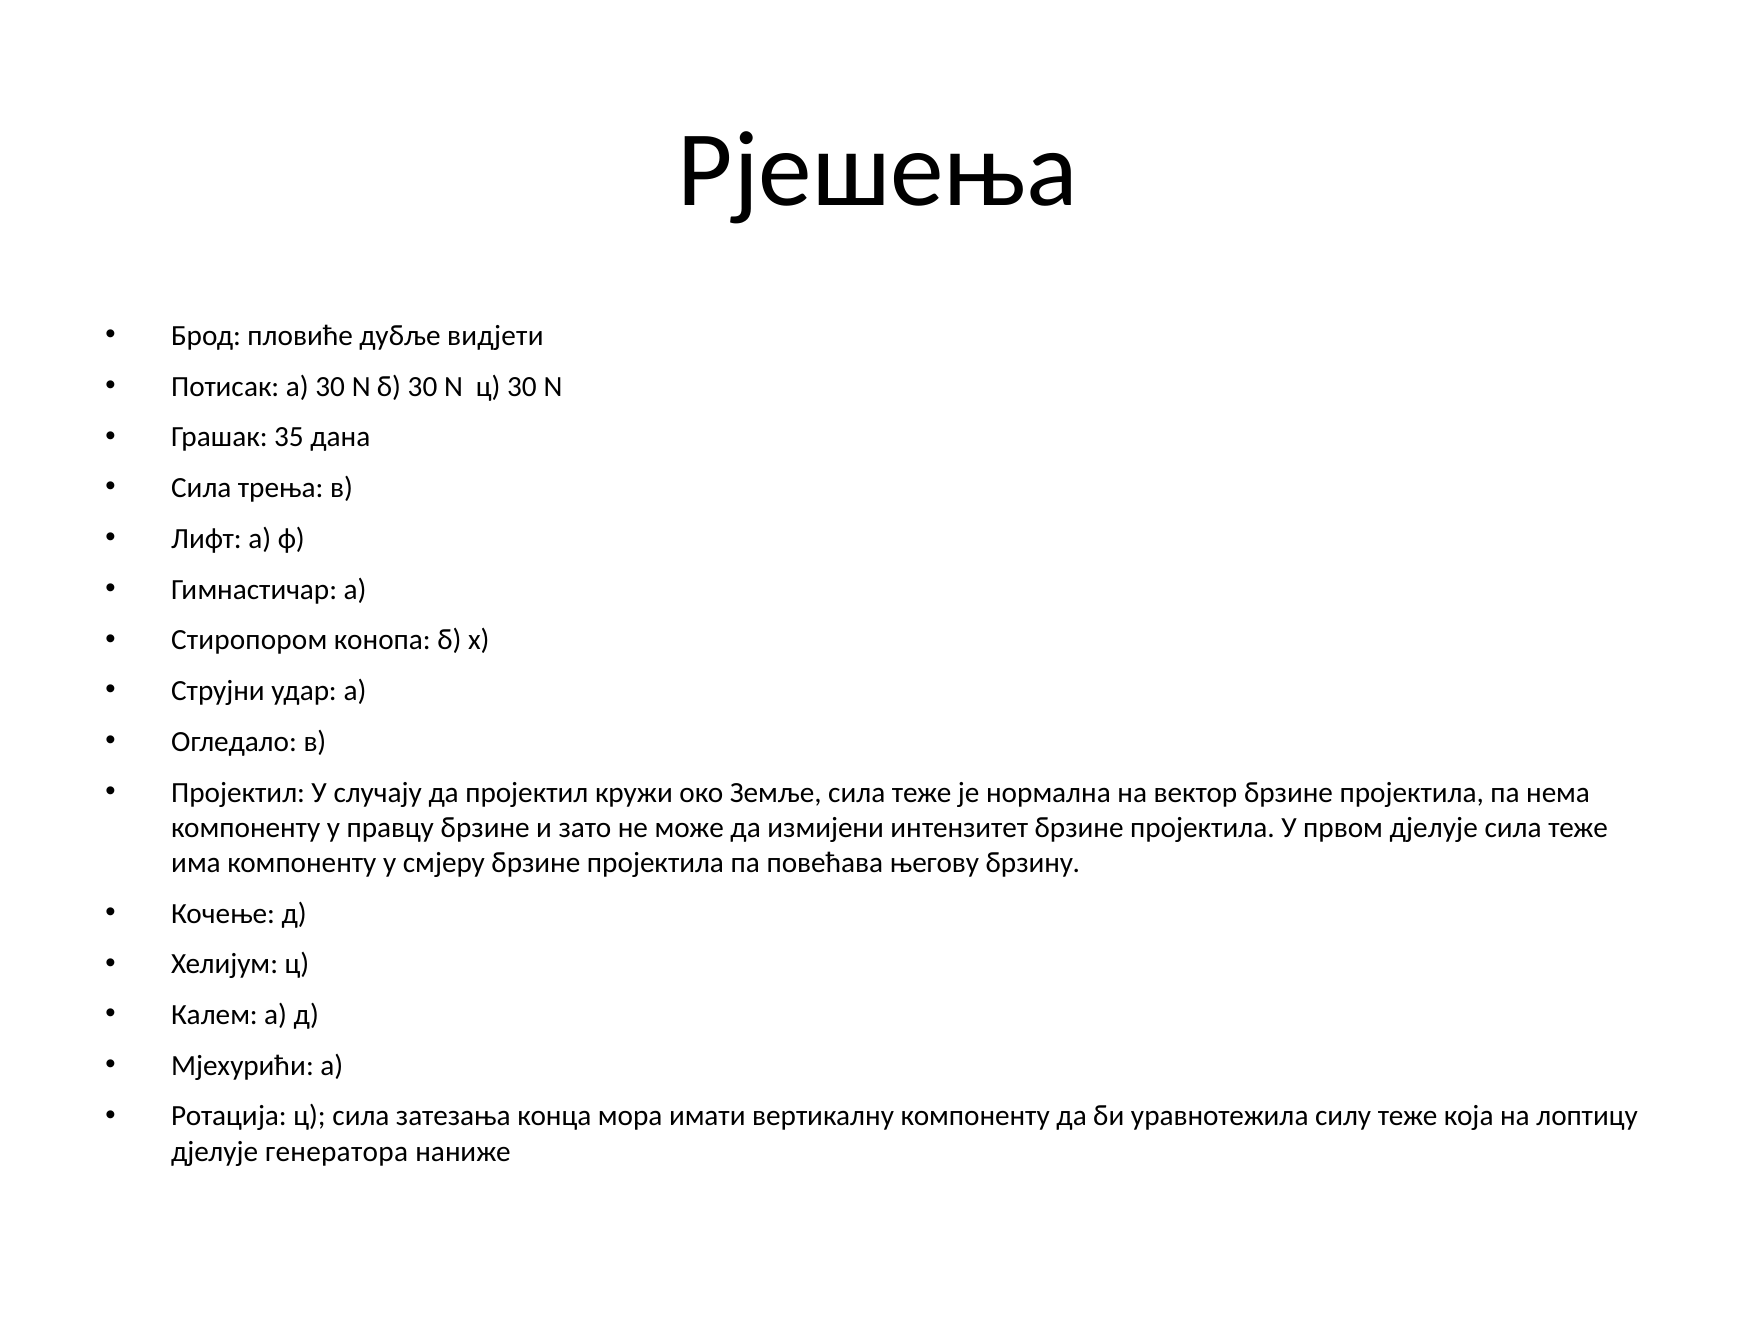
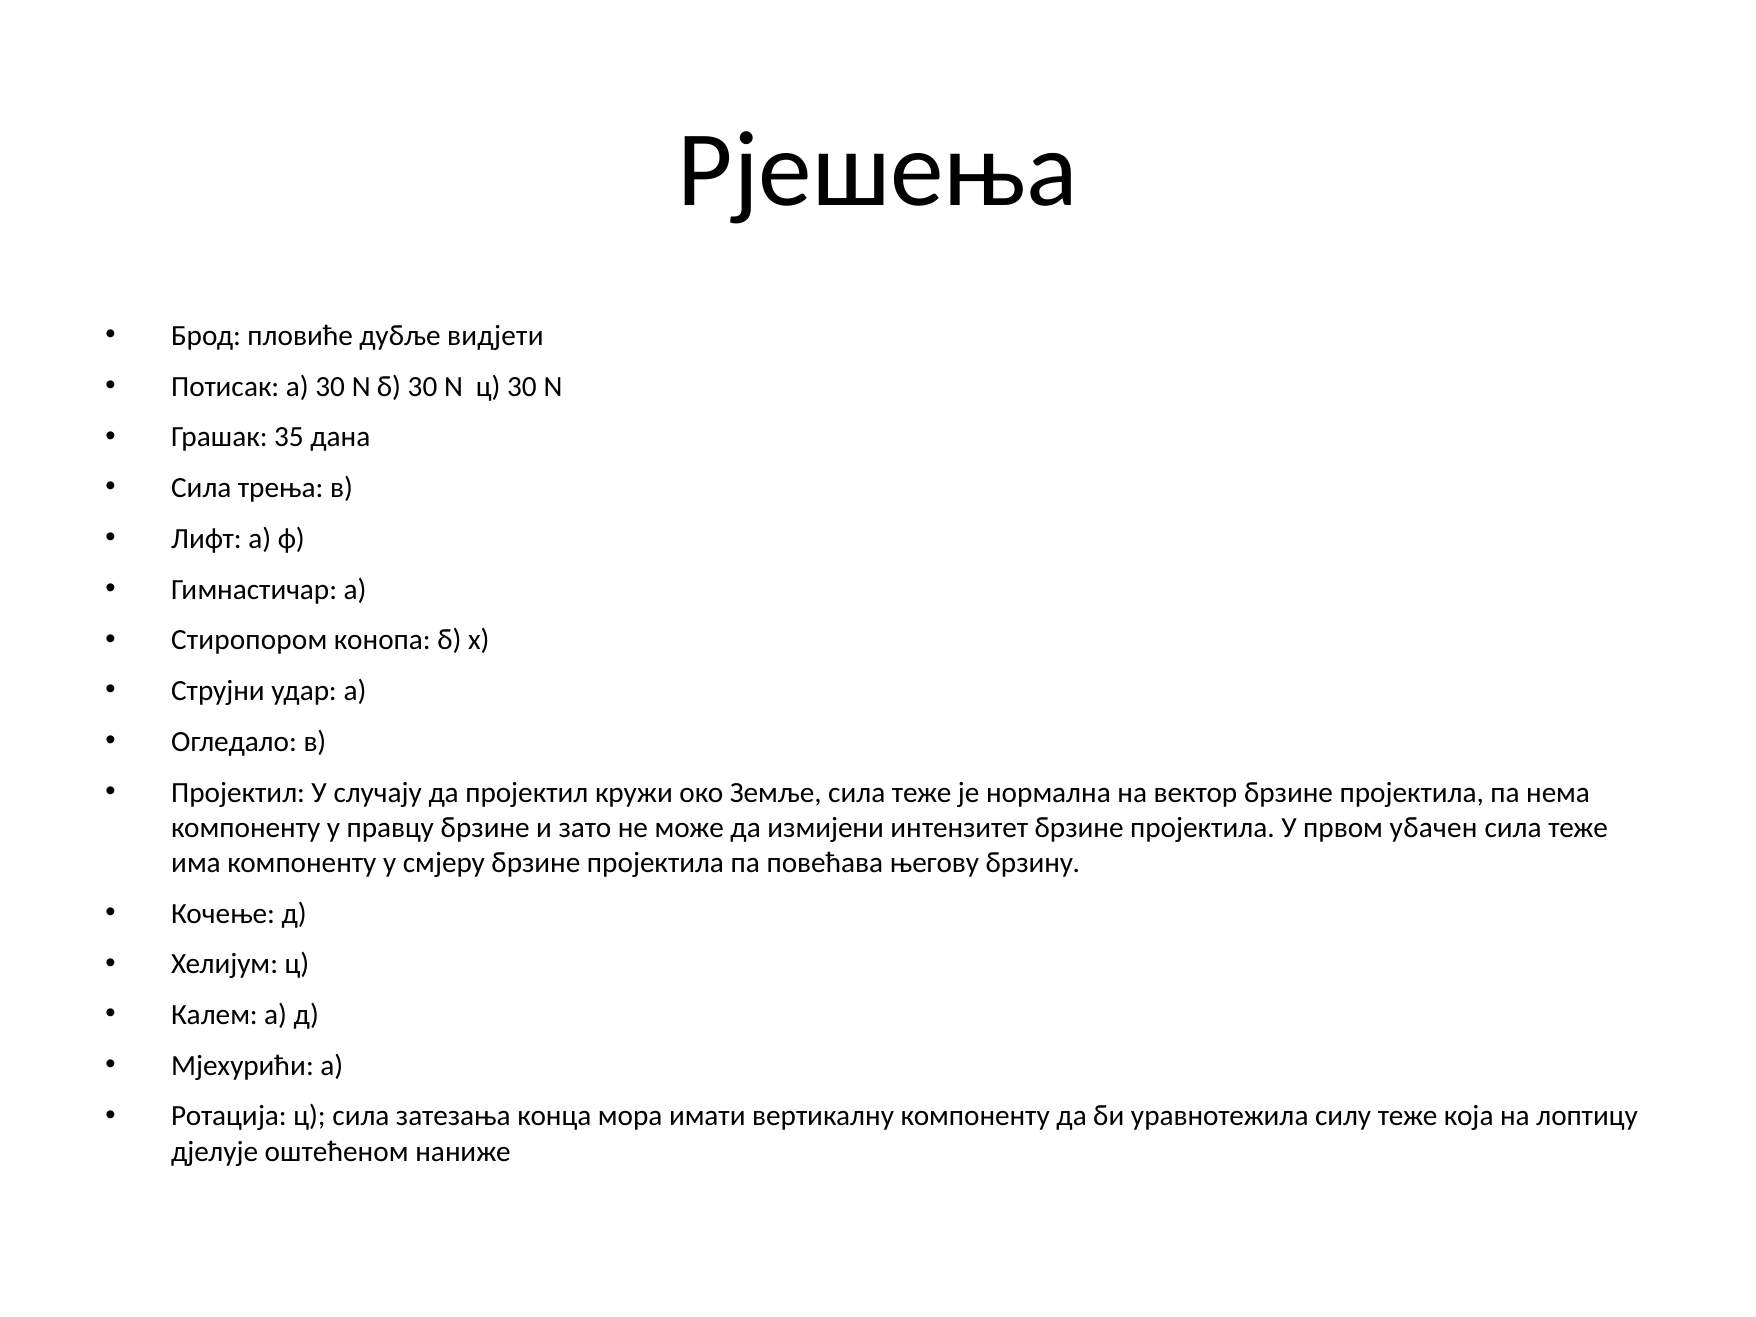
првом дјелује: дјелује -> убачен (1434, 827)
генератора: генератора -> оштећеном (337, 1151)
